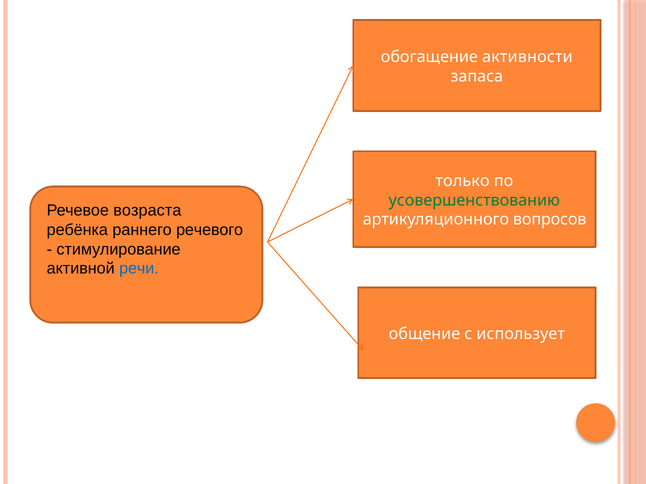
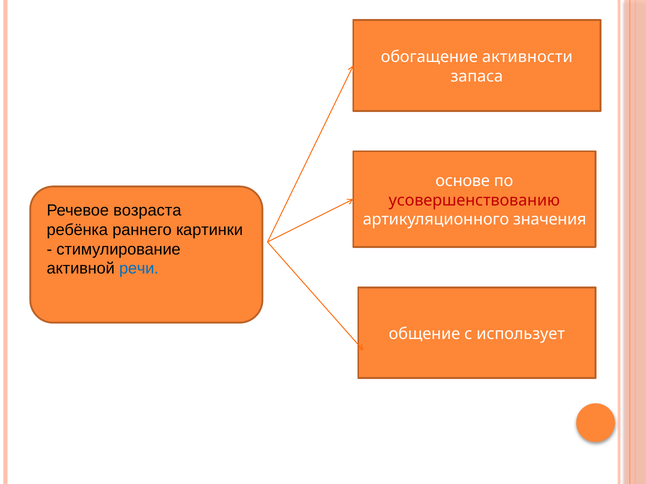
только: только -> основе (463, 181)
усовершенствованию colour: green -> red (474, 200)
вопросов: вопросов -> значения (550, 220)
речевого: речевого -> картинки (210, 230)
